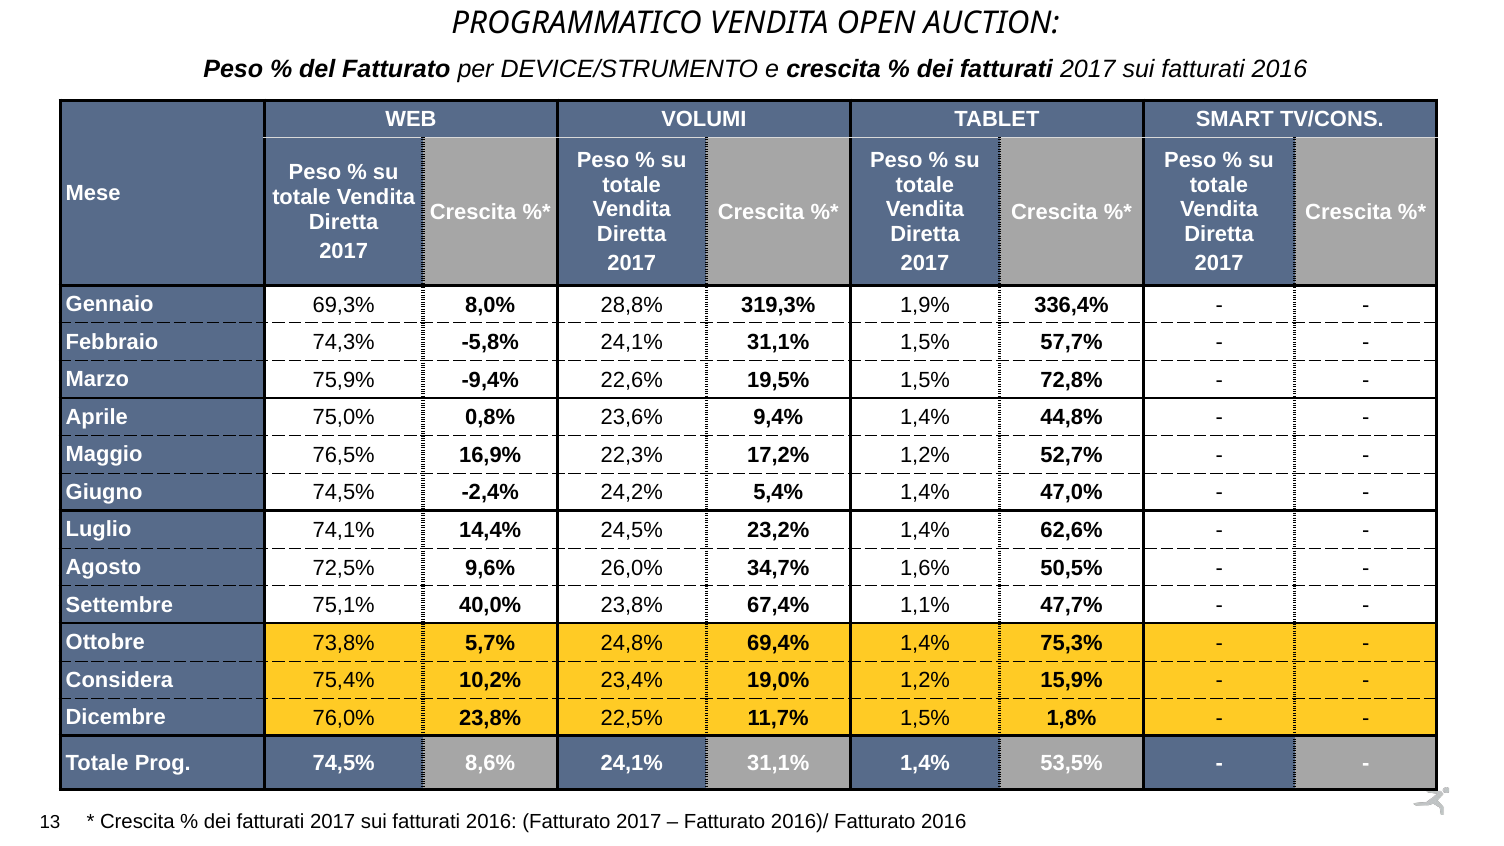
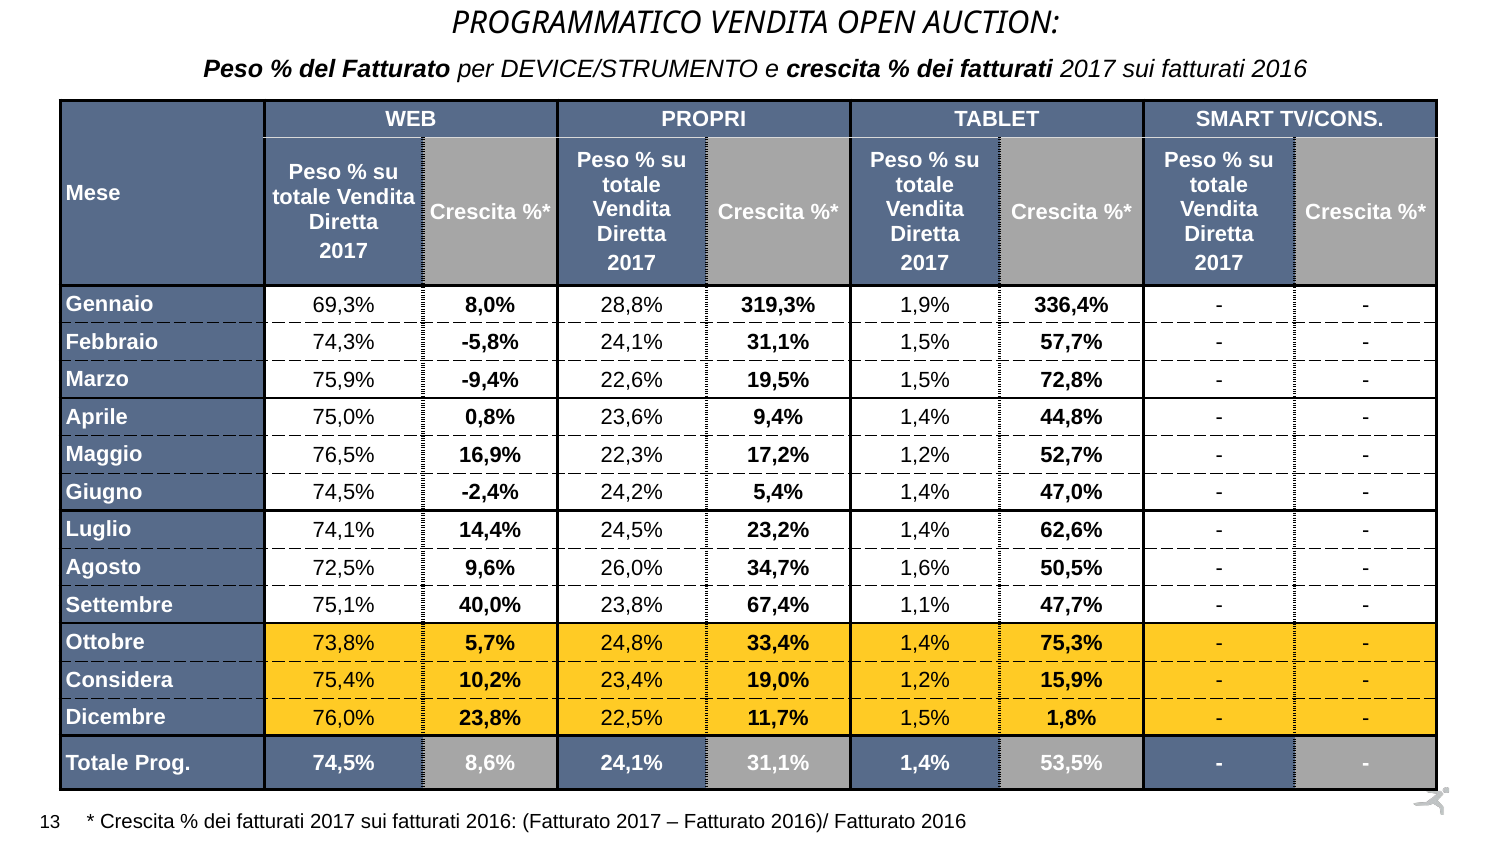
VOLUMI: VOLUMI -> PROPRI (704, 119)
69,4%: 69,4% -> 33,4% (778, 643)
